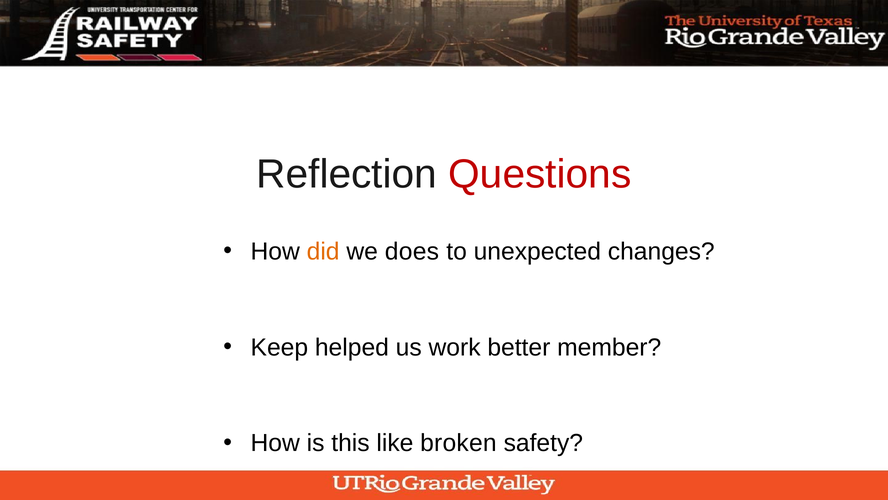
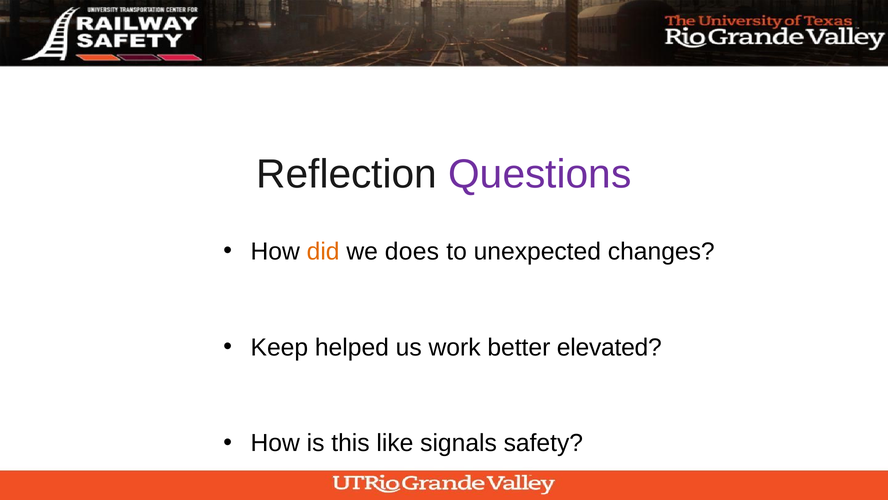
Questions colour: red -> purple (540, 174)
member: member -> elevated (609, 347)
broken: broken -> signals (459, 443)
